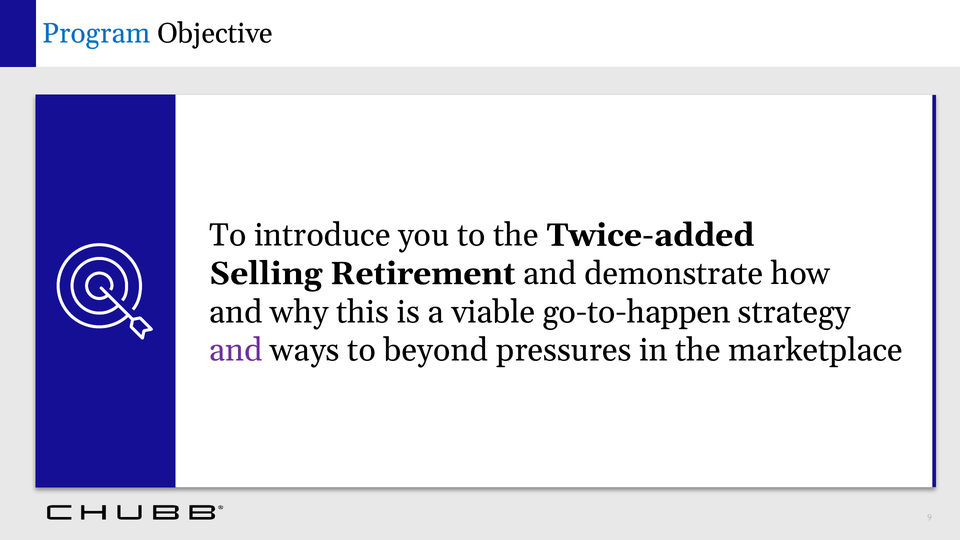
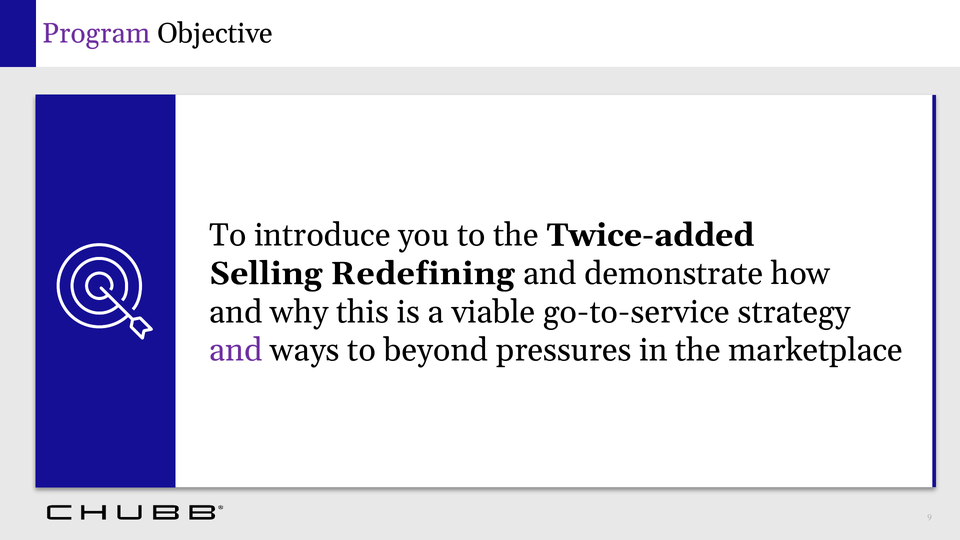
Program colour: blue -> purple (96, 33)
Retirement: Retirement -> Redefining (423, 274)
go-to-happen: go-to-happen -> go-to-service (637, 312)
